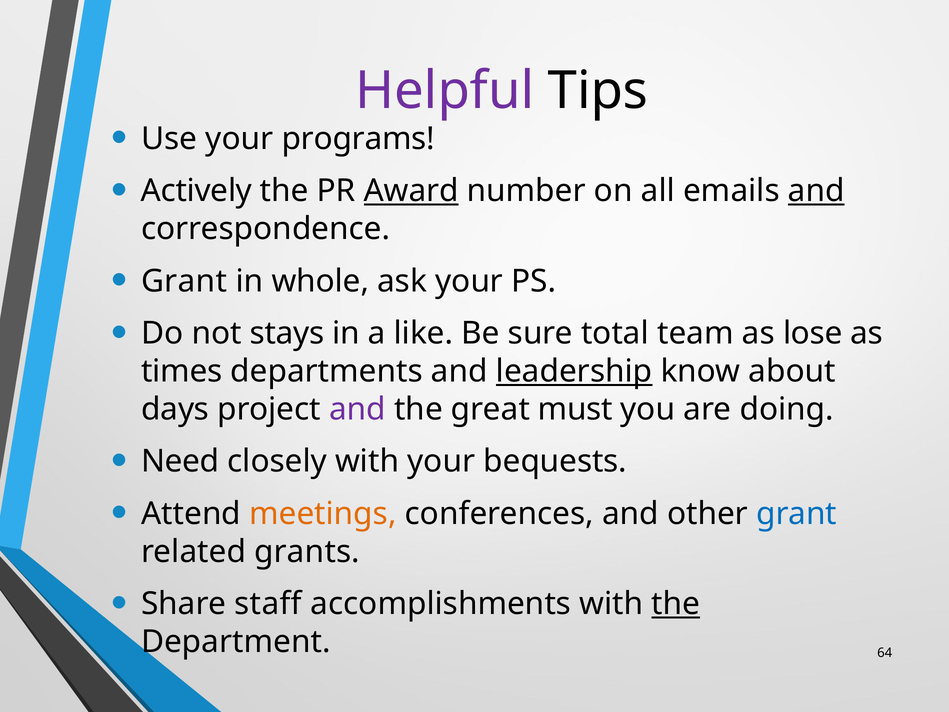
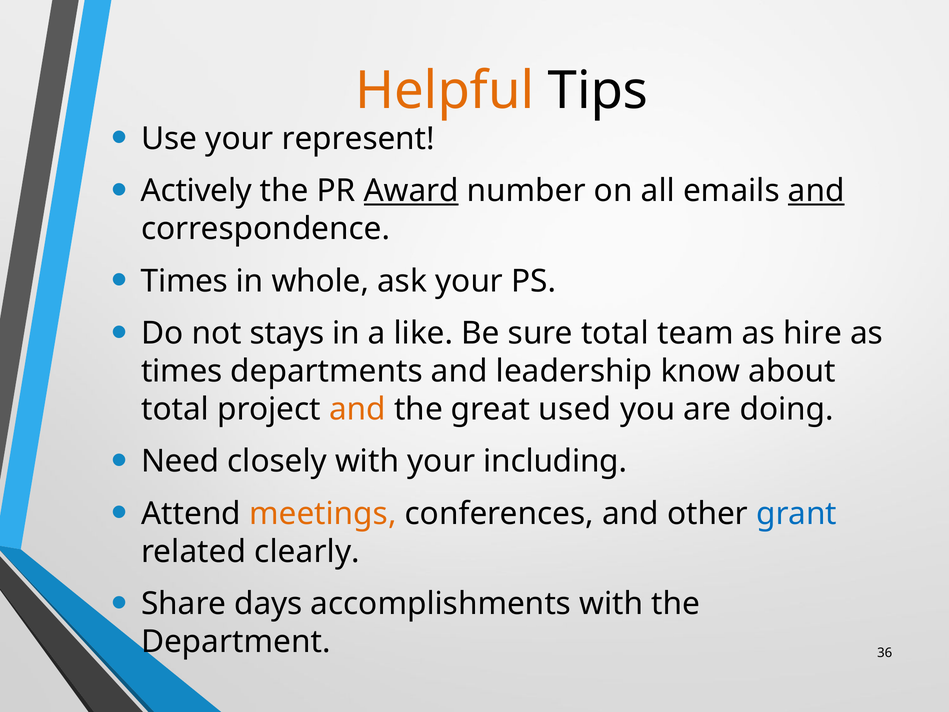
Helpful colour: purple -> orange (445, 91)
programs: programs -> represent (358, 139)
Grant: Grant -> Times (184, 281)
lose: lose -> hire (813, 333)
leadership underline: present -> none (574, 371)
days: days -> total (175, 409)
and colour: purple -> orange (357, 409)
must: must -> used (575, 409)
bequests: bequests -> including (555, 461)
grants: grants -> clearly (307, 552)
staff: staff -> days (268, 604)
the underline: present -> none (676, 604)
64: 64 -> 36 (885, 653)
